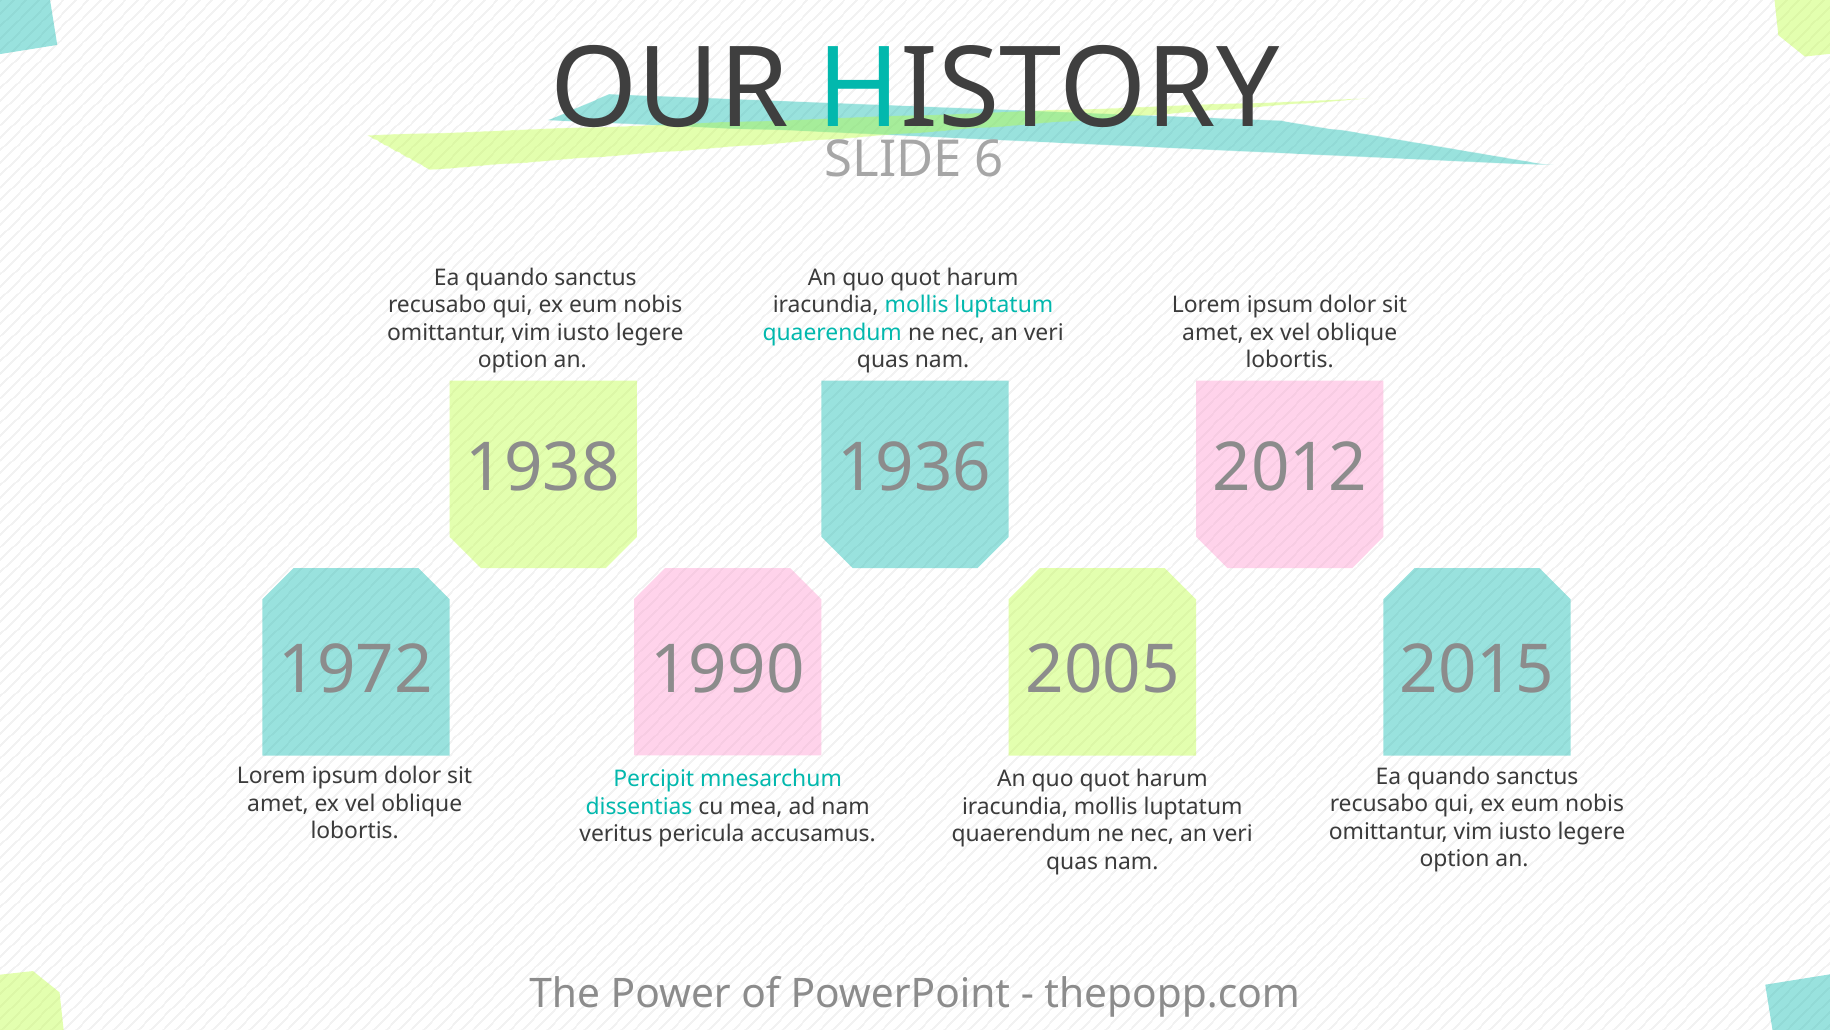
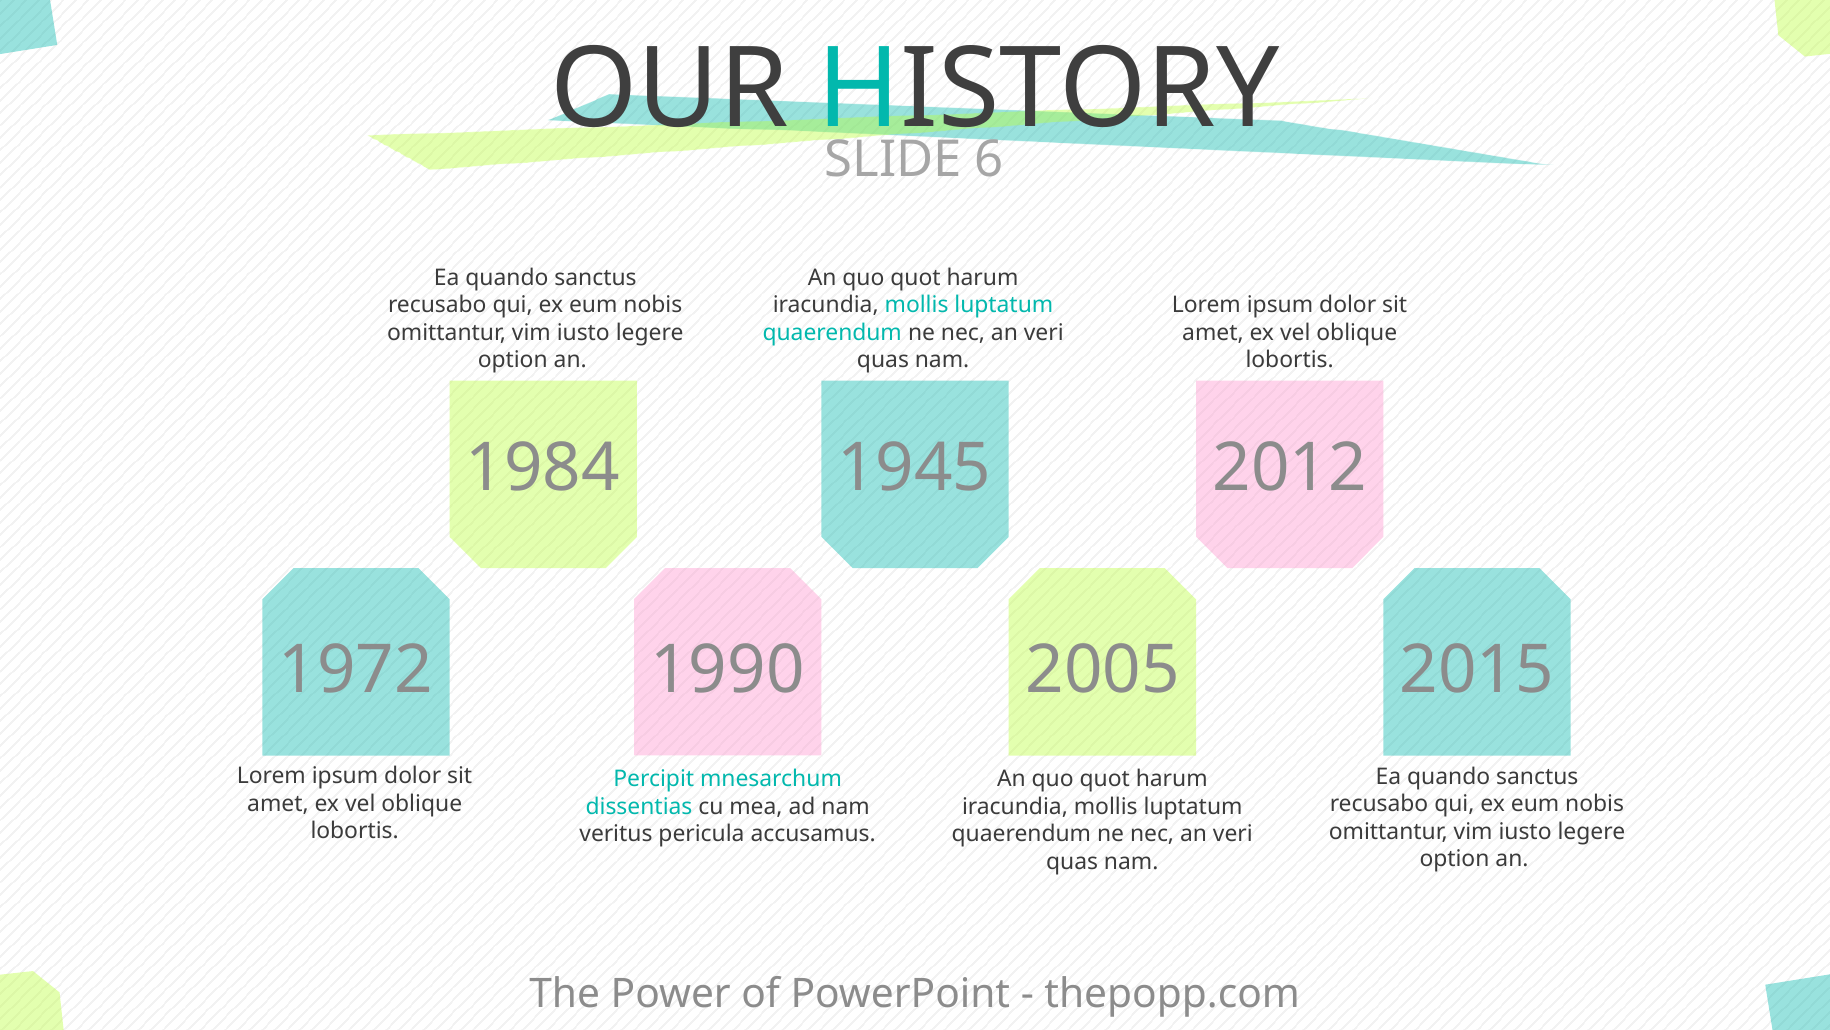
1938: 1938 -> 1984 (543, 468)
1936: 1936 -> 1945 (914, 468)
